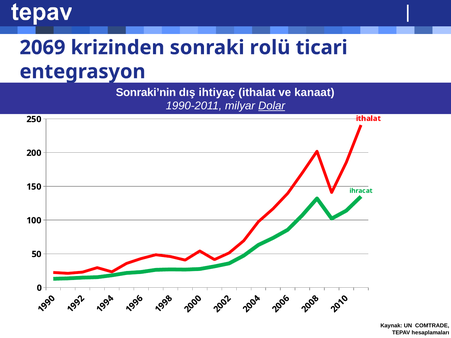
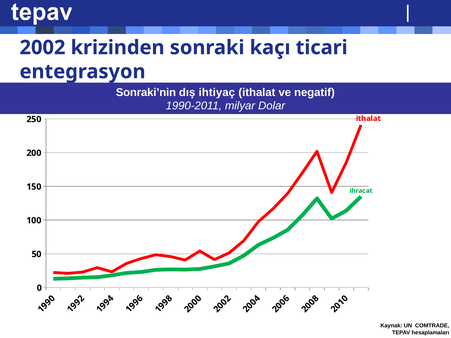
2069: 2069 -> 2002 (42, 48)
rolü: rolü -> kaçı (270, 48)
kanaat: kanaat -> negatif (314, 92)
Dolar underline: present -> none (272, 106)
